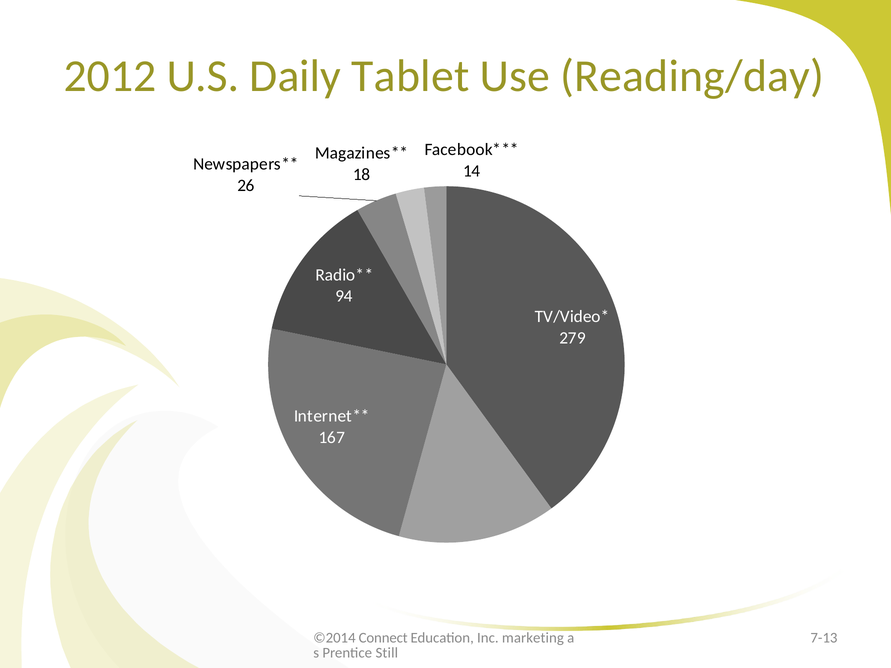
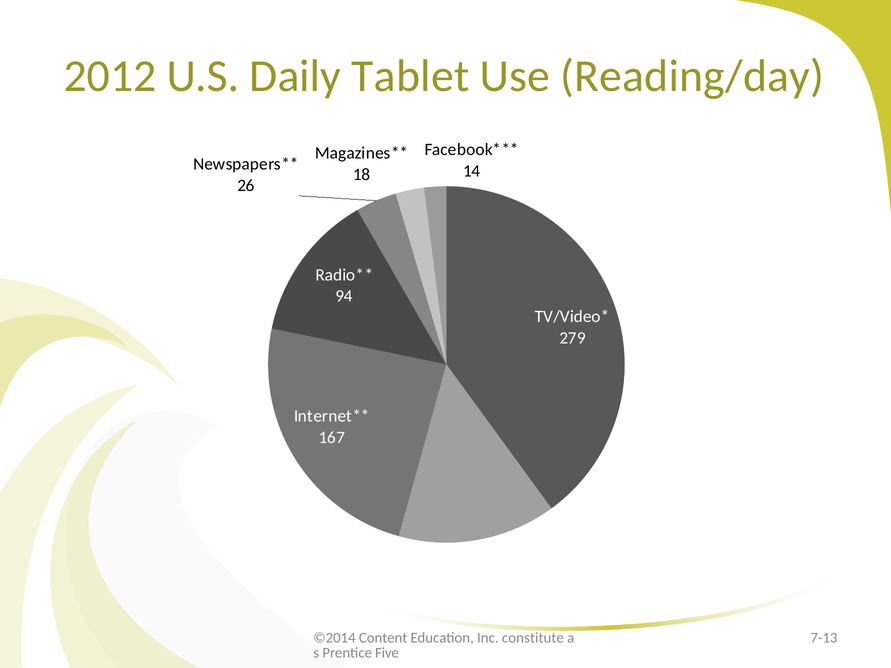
Connect: Connect -> Content (383, 638)
marketing: marketing -> constitute (533, 638)
Still: Still -> Five (387, 653)
